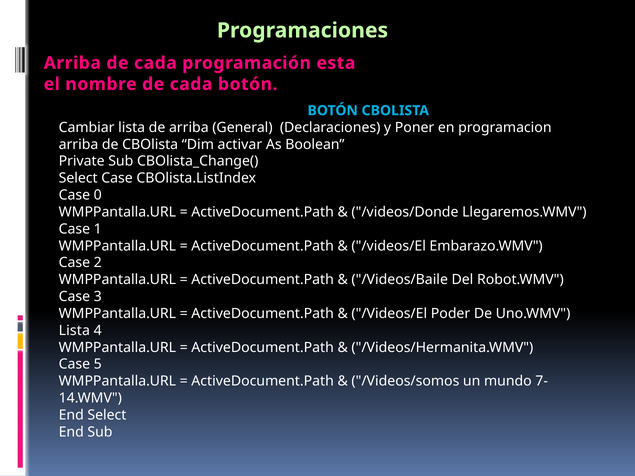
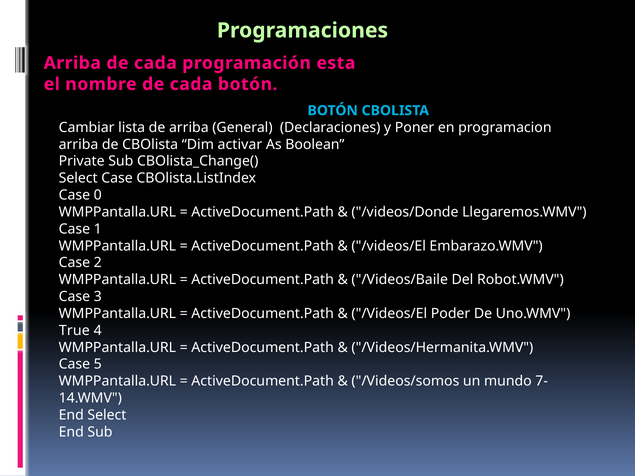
Lista: Lista -> True (74, 331)
